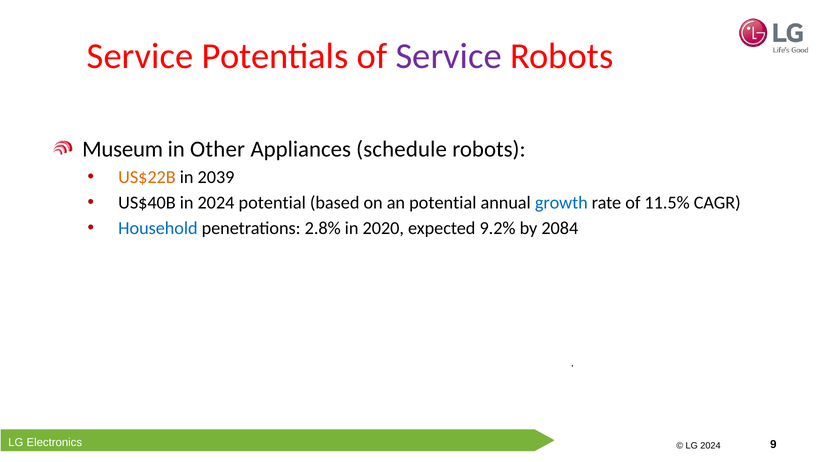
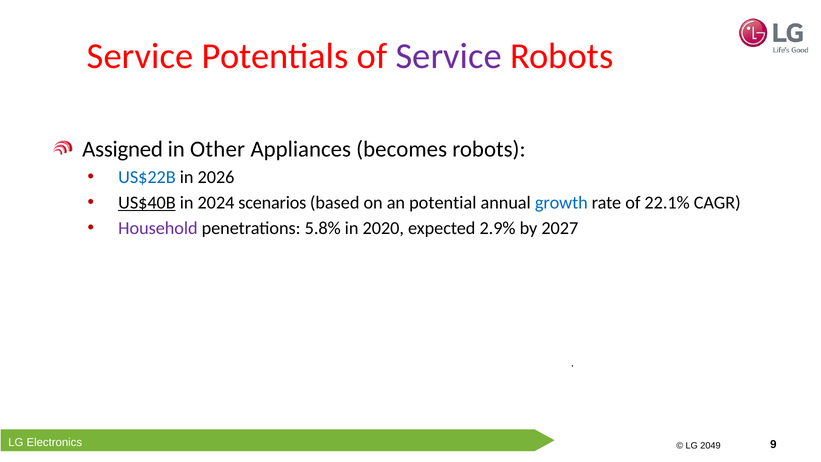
Museum: Museum -> Assigned (123, 149)
schedule: schedule -> becomes (402, 149)
US$22B colour: orange -> blue (147, 177)
2039: 2039 -> 2026 (216, 177)
US$40B underline: none -> present (147, 203)
2024 potential: potential -> scenarios (272, 203)
11.5%: 11.5% -> 22.1% (667, 203)
Household colour: blue -> purple (158, 228)
2.8%: 2.8% -> 5.8% (323, 228)
9.2%: 9.2% -> 2.9% (497, 228)
2084: 2084 -> 2027 (560, 228)
2024: 2024 -> 2049 (710, 445)
